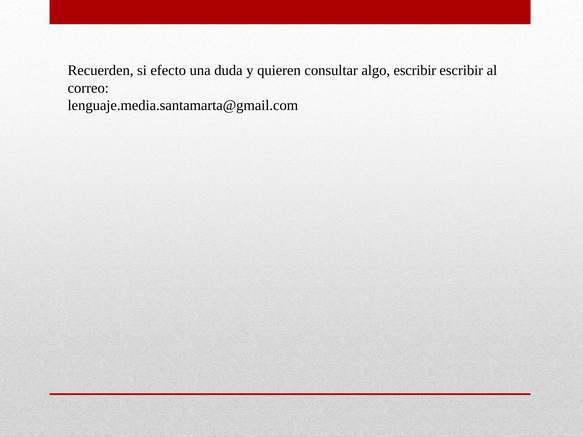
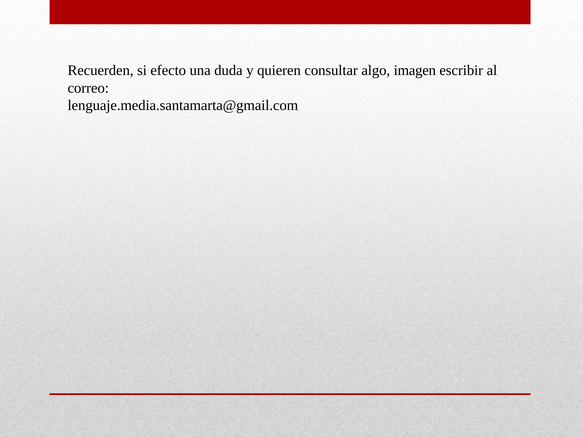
algo escribir: escribir -> imagen (415, 71)
